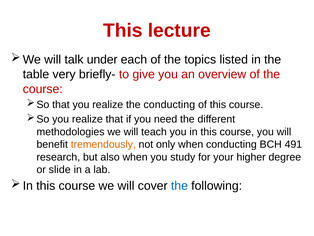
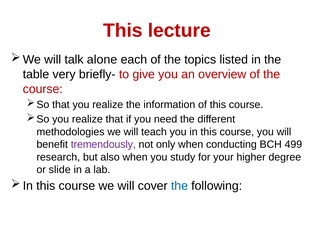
under: under -> alone (102, 59)
the conducting: conducting -> information (169, 104)
tremendously colour: orange -> purple (103, 144)
491: 491 -> 499 (293, 144)
